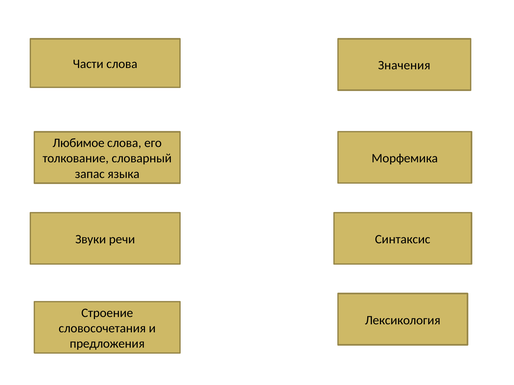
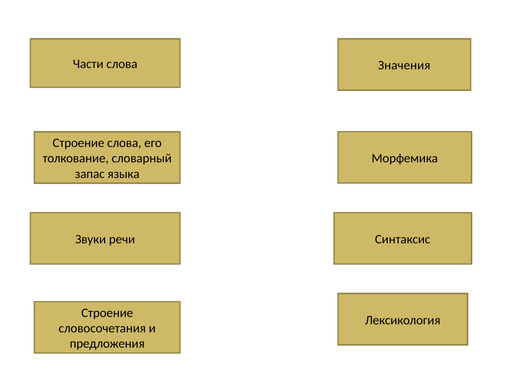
Любимое: Любимое -> Строение (78, 143)
